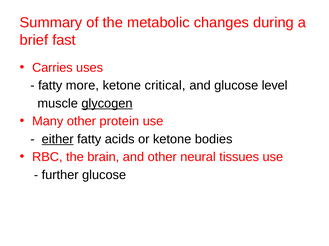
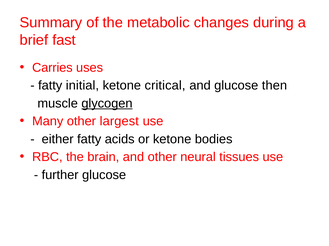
more: more -> initial (82, 86)
level: level -> then (274, 86)
protein: protein -> largest (119, 122)
either underline: present -> none (58, 140)
